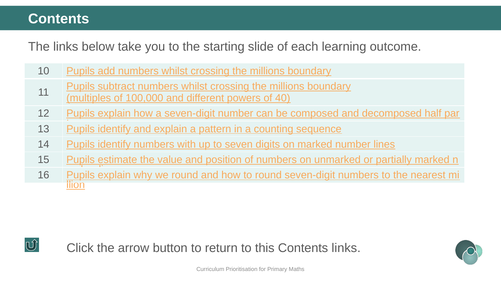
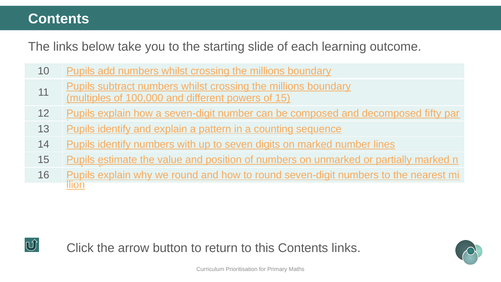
of 40: 40 -> 15 (283, 98)
half: half -> fifty (433, 113)
